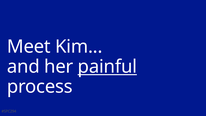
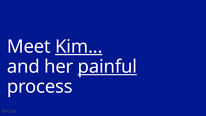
Kim underline: none -> present (79, 47)
